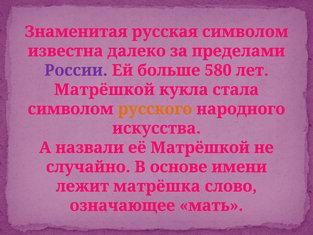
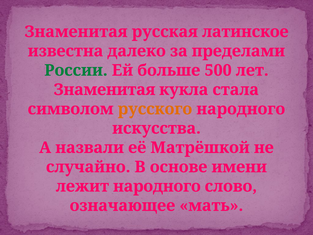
русская символом: символом -> латинское (245, 32)
России colour: purple -> green (76, 70)
580: 580 -> 500 (218, 70)
Матрёшкой: Матрёшкой -> Знаменитая (105, 90)
лежит матрёшка: матрёшка -> народного (157, 186)
